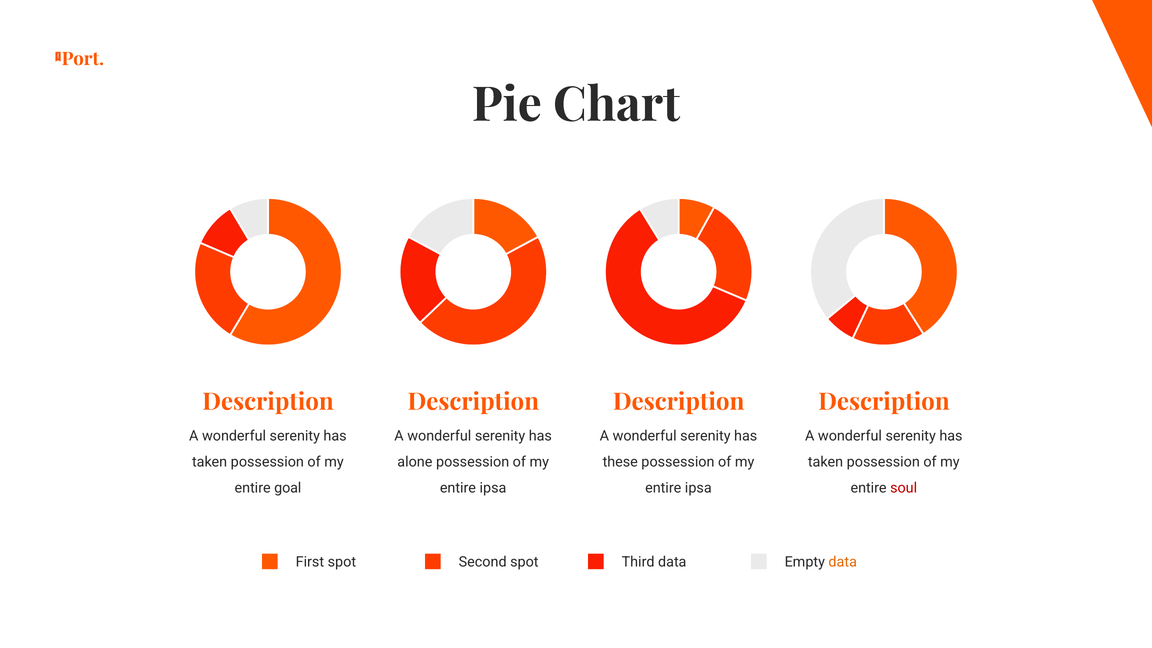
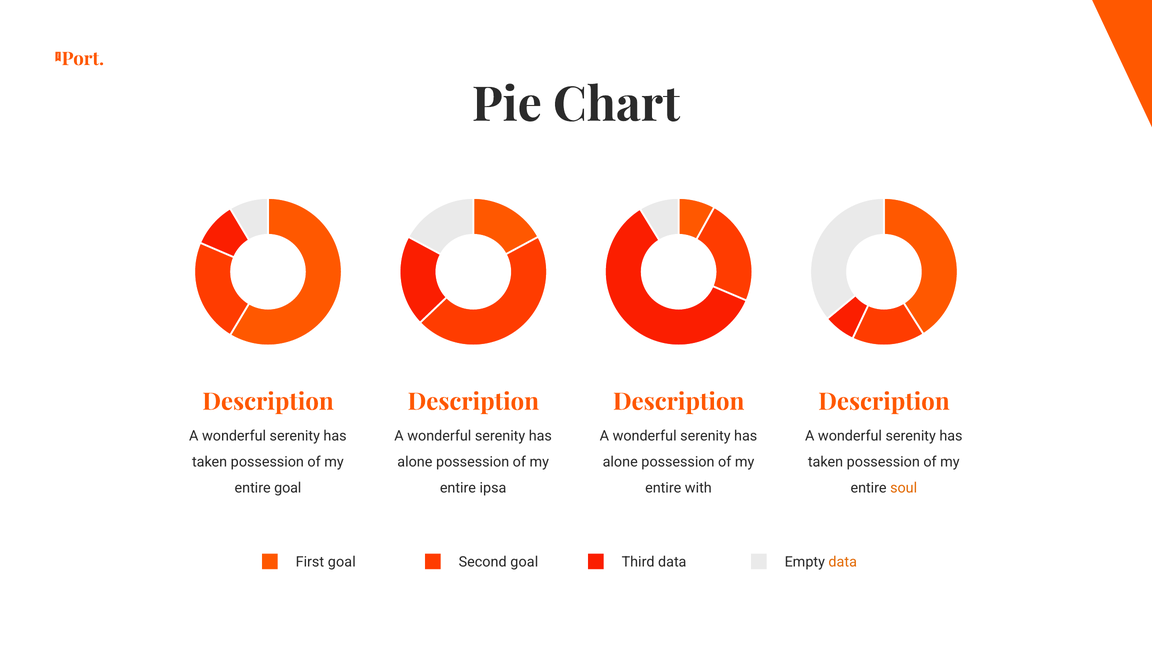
these: these -> alone (620, 462)
ipsa: ipsa -> with (698, 488)
soul colour: red -> orange (904, 488)
First spot: spot -> goal (342, 562)
Second spot: spot -> goal (524, 562)
